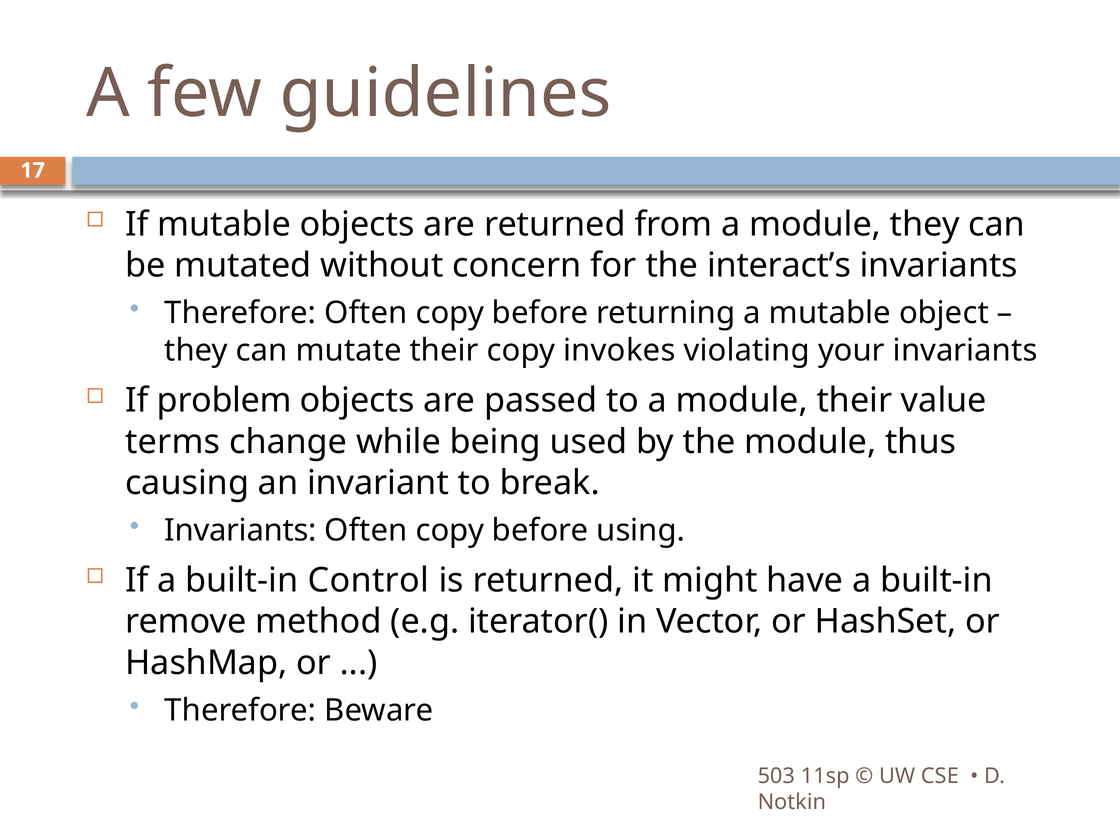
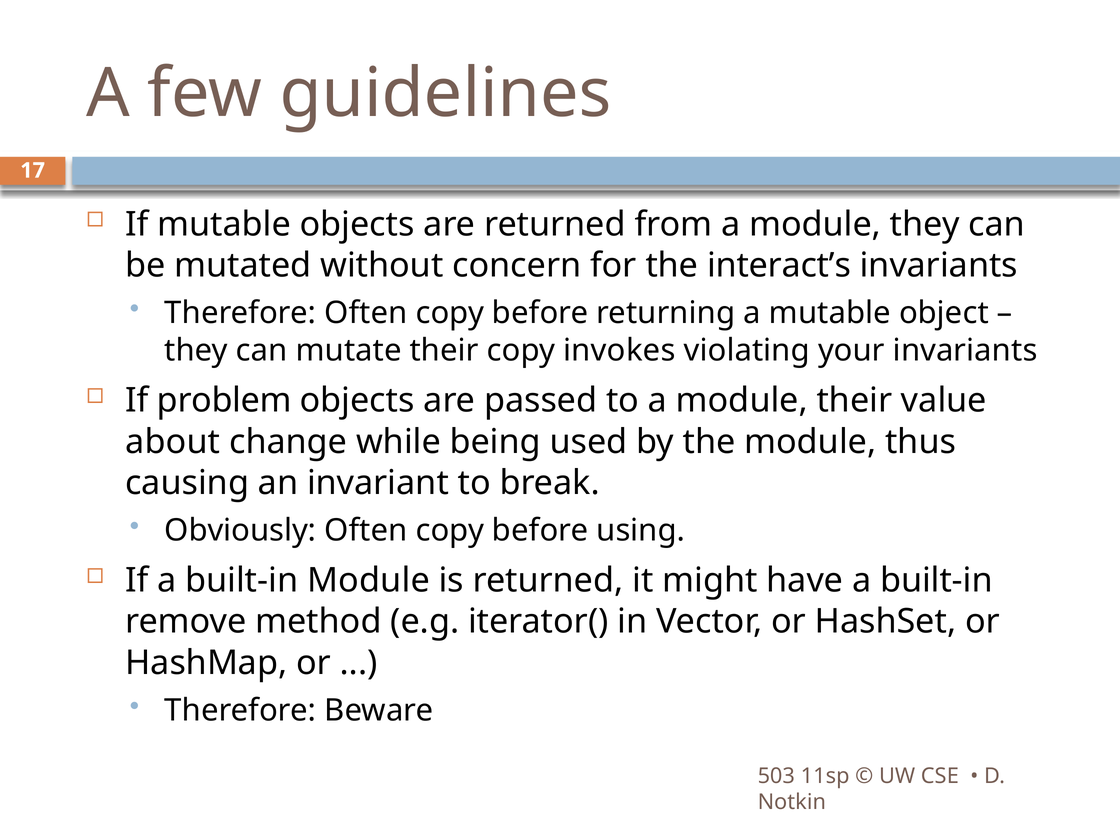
terms: terms -> about (173, 442)
Invariants: Invariants -> Obviously (240, 530)
built-in Control: Control -> Module (368, 581)
